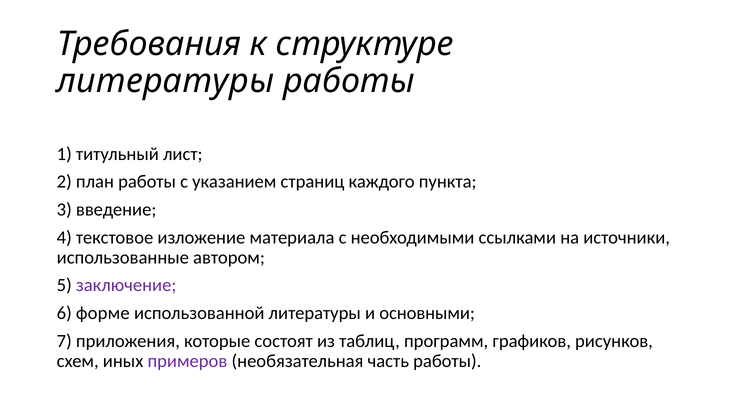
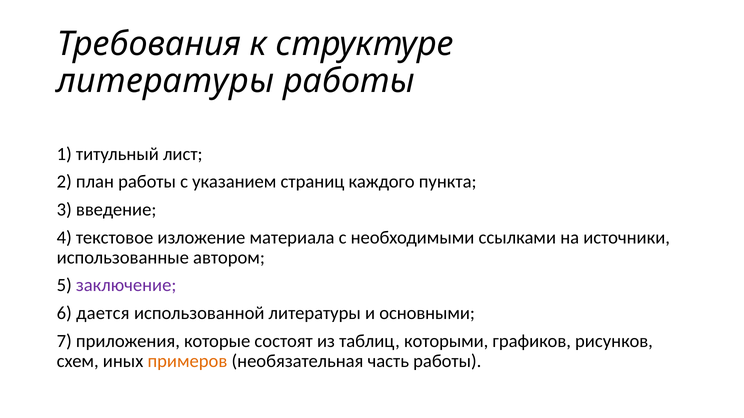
форме: форме -> дается (103, 313)
программ: программ -> которыми (446, 341)
примеров colour: purple -> orange (187, 361)
